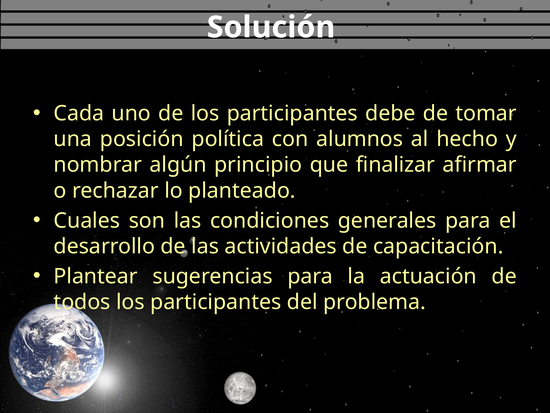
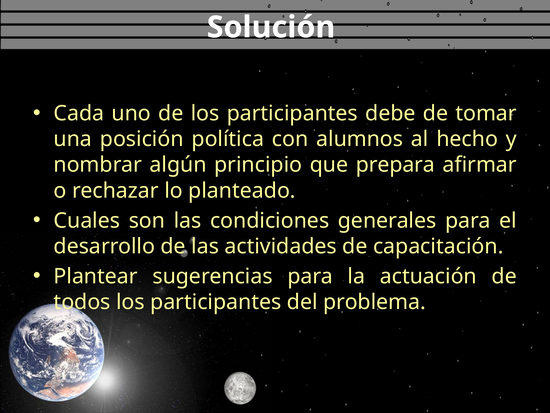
finalizar: finalizar -> prepara (395, 165)
